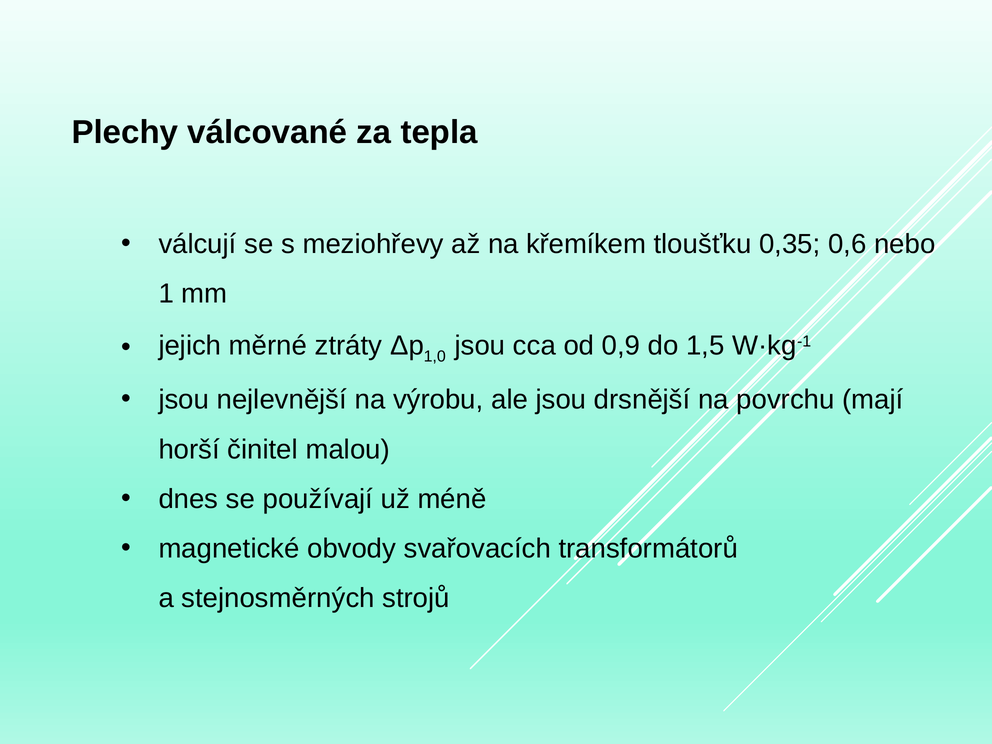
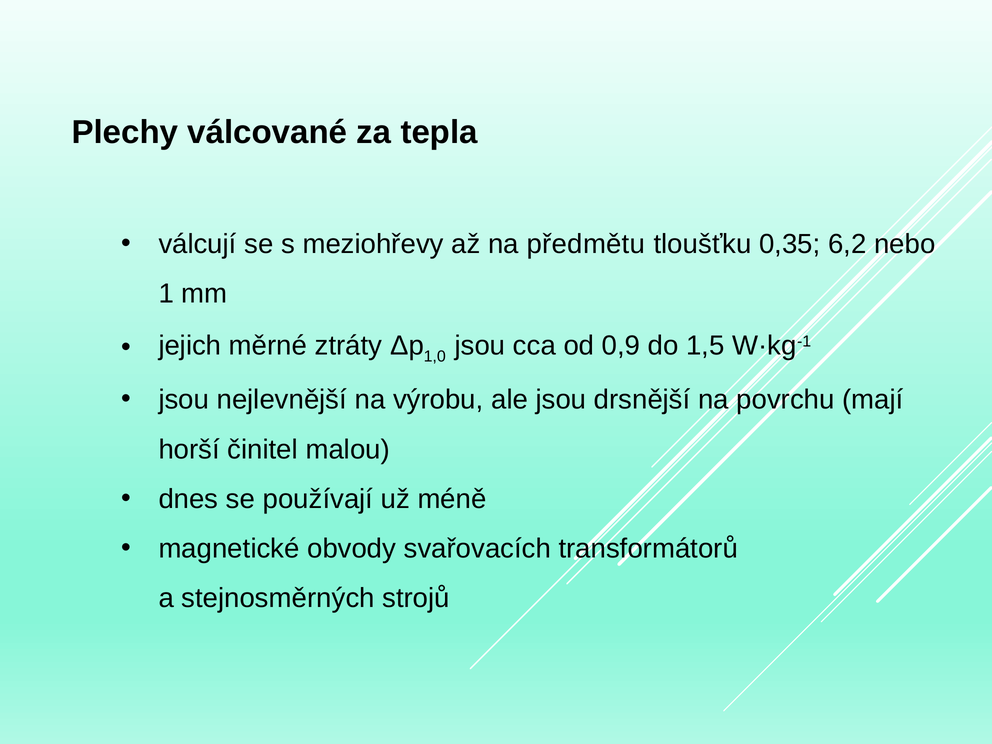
křemíkem: křemíkem -> předmětu (586, 244)
0,6: 0,6 -> 6,2 (847, 244)
